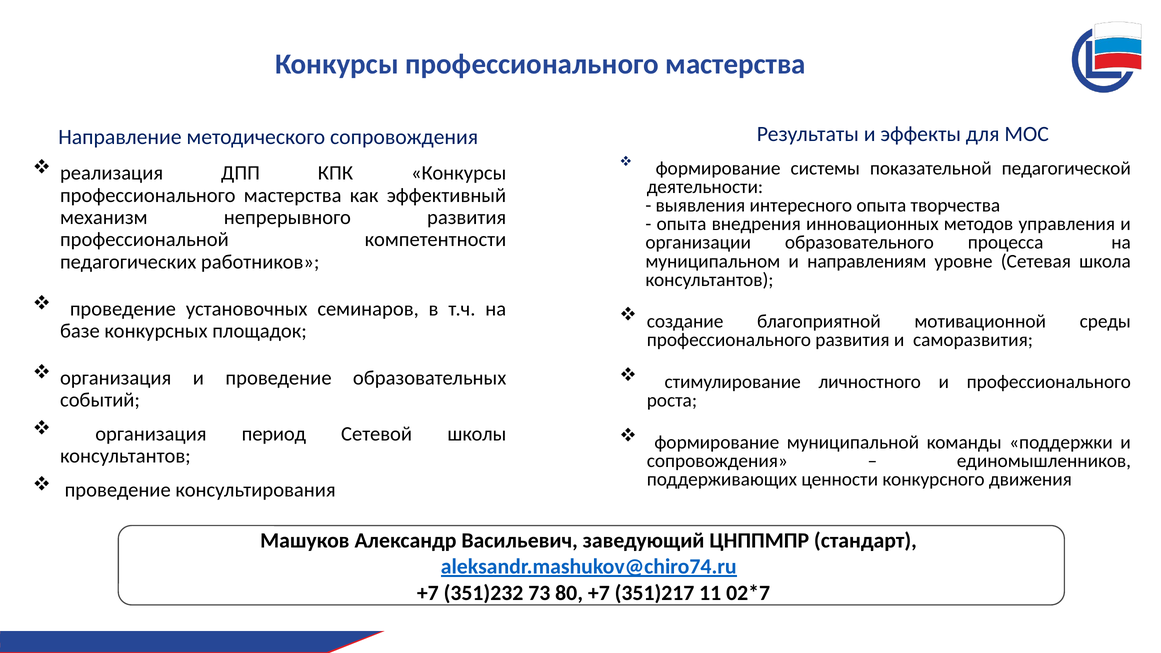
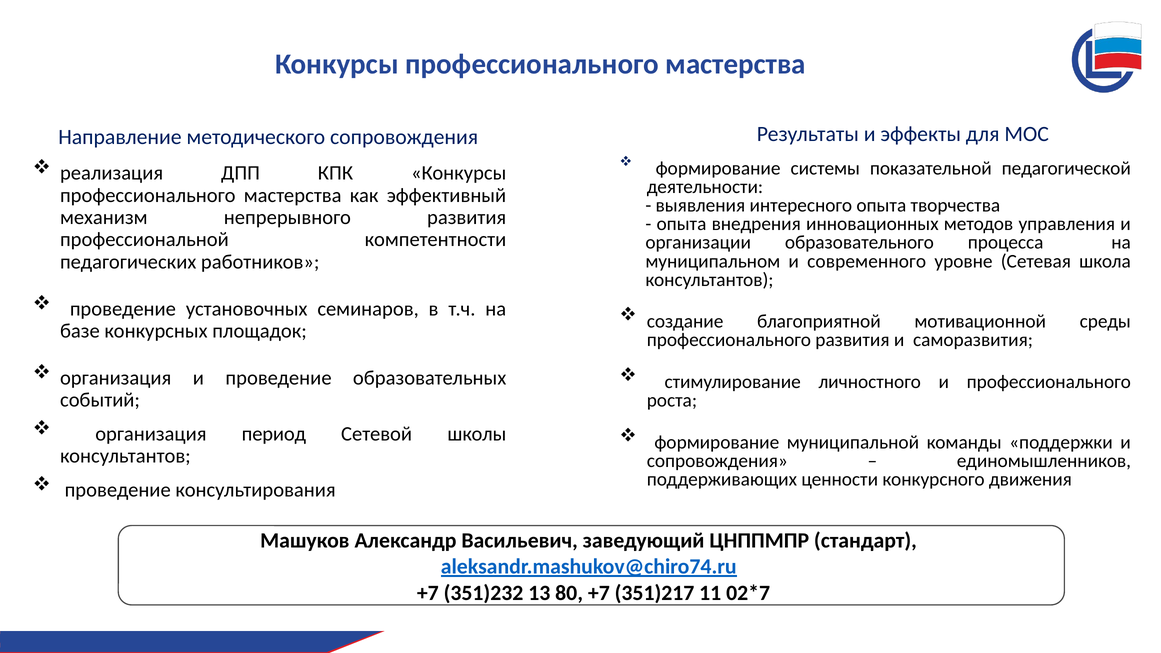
направлениям: направлениям -> современного (867, 261)
73: 73 -> 13 (539, 593)
